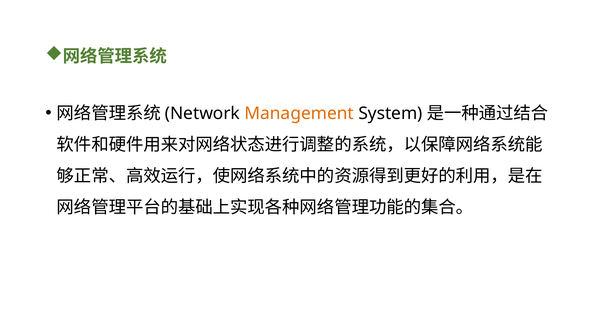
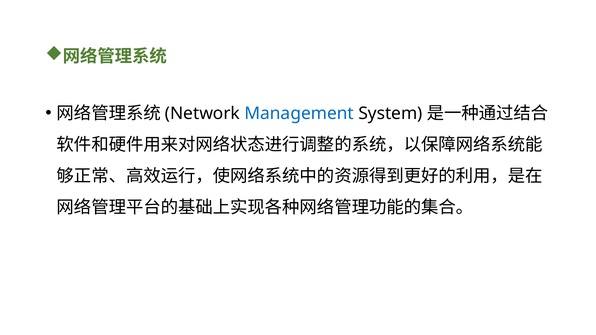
Management colour: orange -> blue (299, 114)
